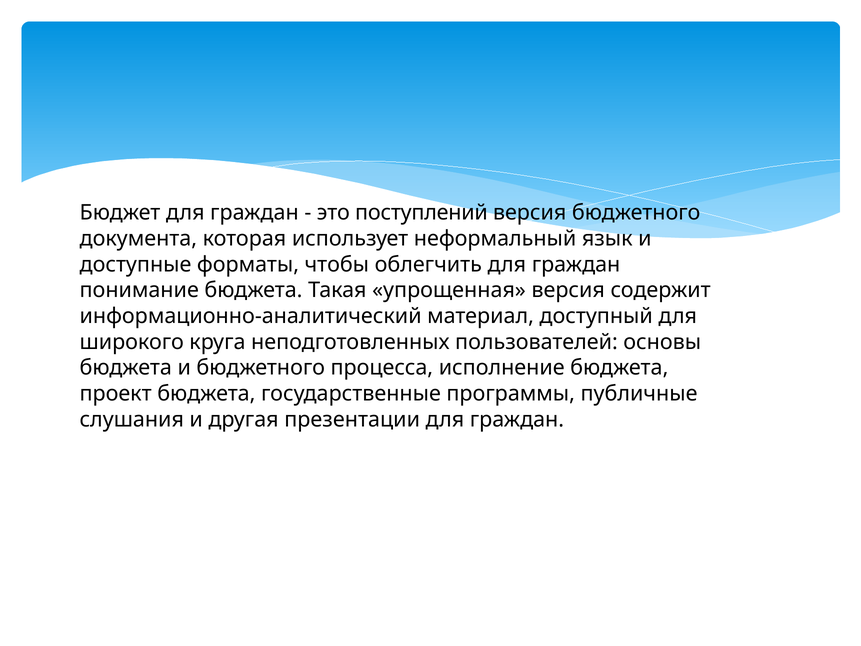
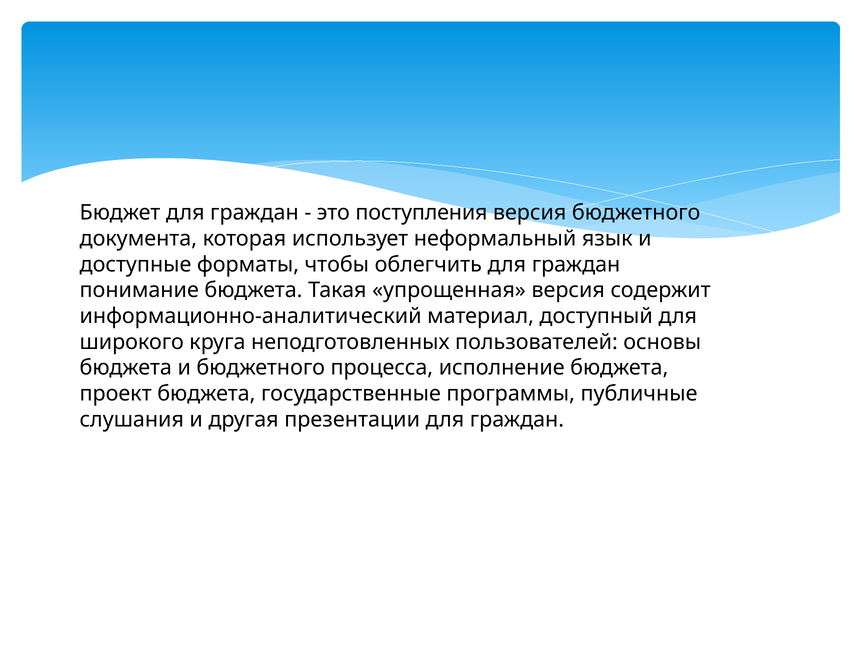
поступлений: поступлений -> поступления (421, 213)
